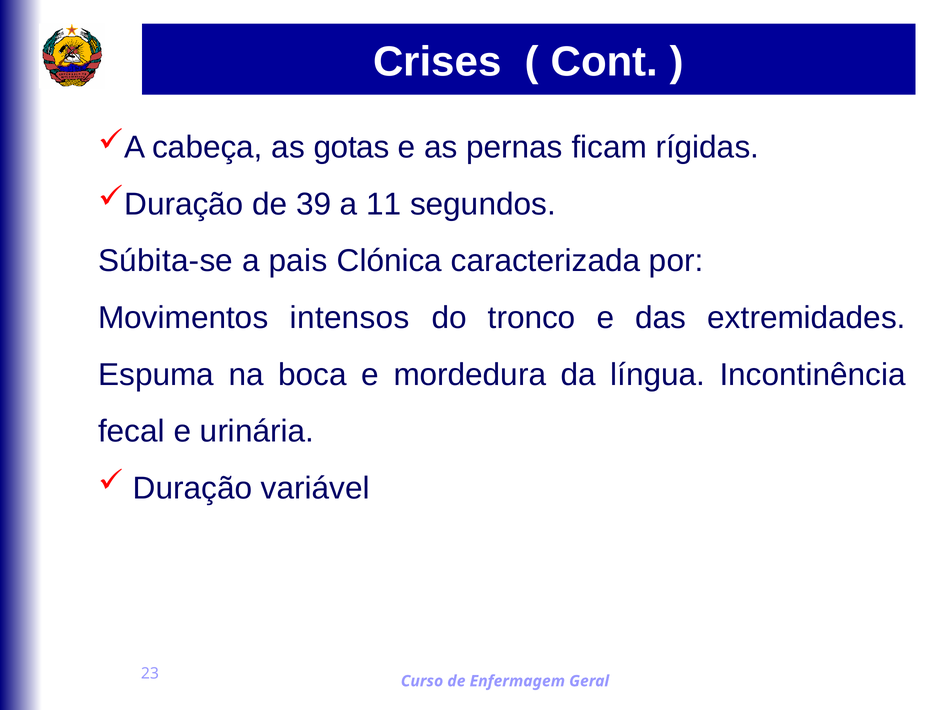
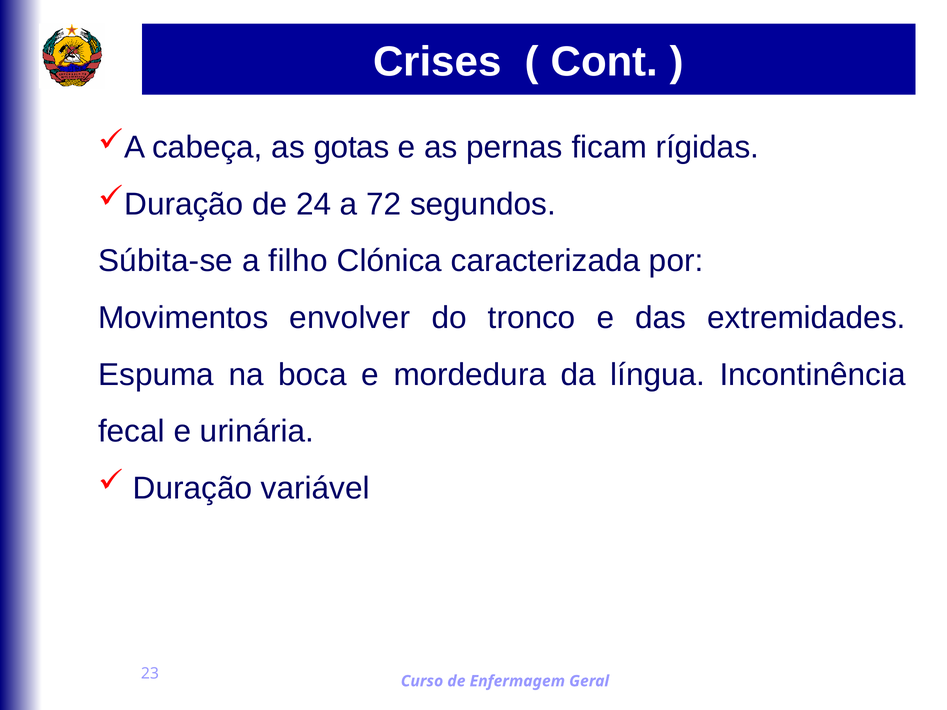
39: 39 -> 24 (314, 204)
11: 11 -> 72 (384, 204)
pais: pais -> filho (298, 261)
intensos: intensos -> envolver (350, 318)
